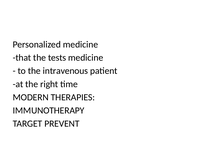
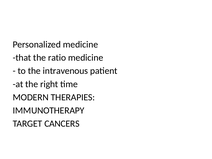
tests: tests -> ratio (57, 58)
PREVENT: PREVENT -> CANCERS (62, 124)
